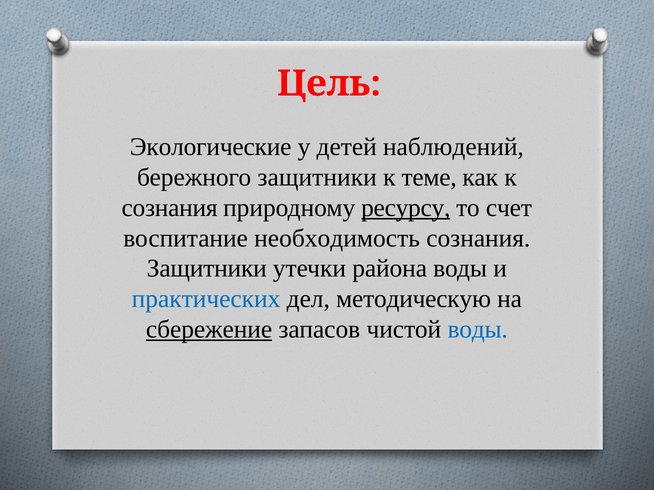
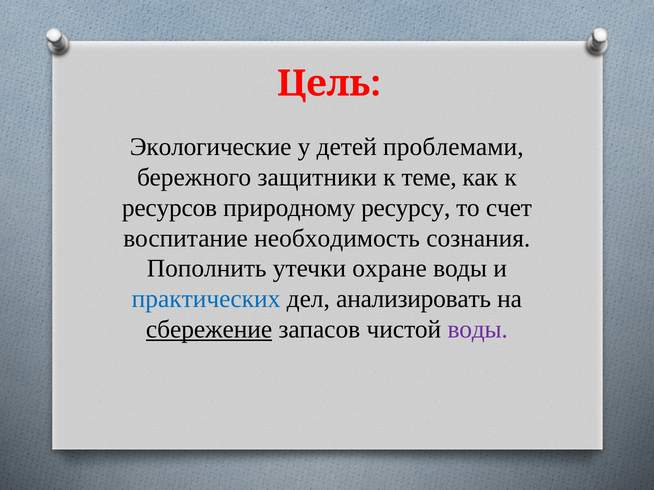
наблюдений: наблюдений -> проблемами (453, 147)
сознания: сознания -> ресурсов (170, 208)
ресурсу underline: present -> none (406, 208)
Защитники: Защитники -> Пополнить (207, 269)
района: района -> охране (390, 269)
методическую: методическую -> анализировать (414, 299)
воды colour: blue -> purple (478, 330)
